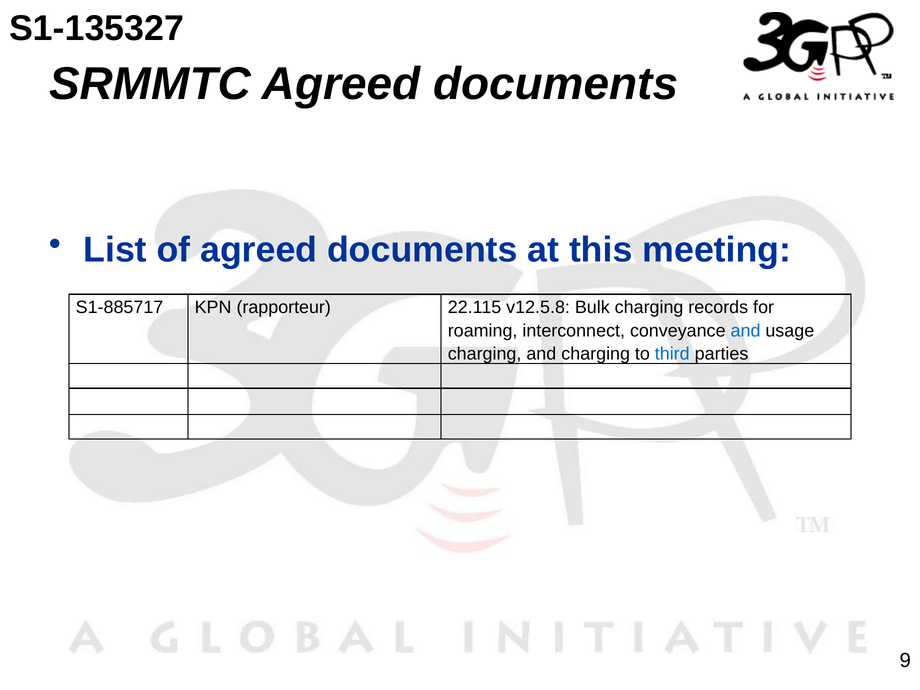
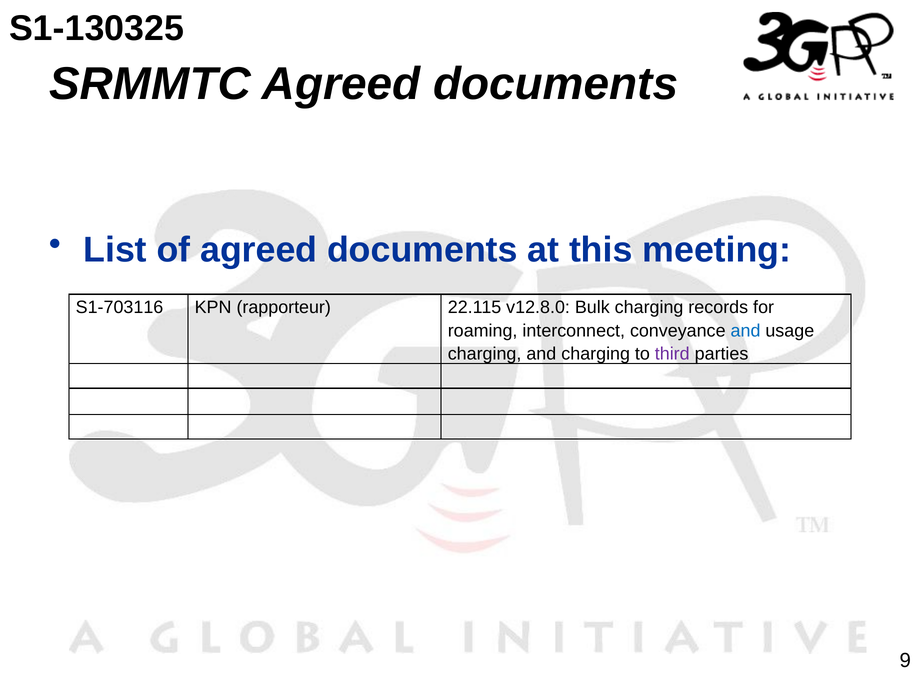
S1-135327: S1-135327 -> S1-130325 (97, 29)
S1-885717: S1-885717 -> S1-703116 (120, 308)
v12.5.8: v12.5.8 -> v12.8.0 (538, 308)
third colour: blue -> purple (672, 354)
